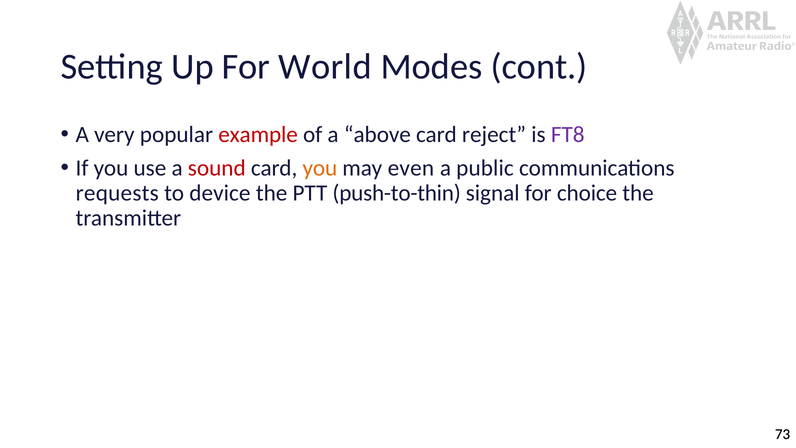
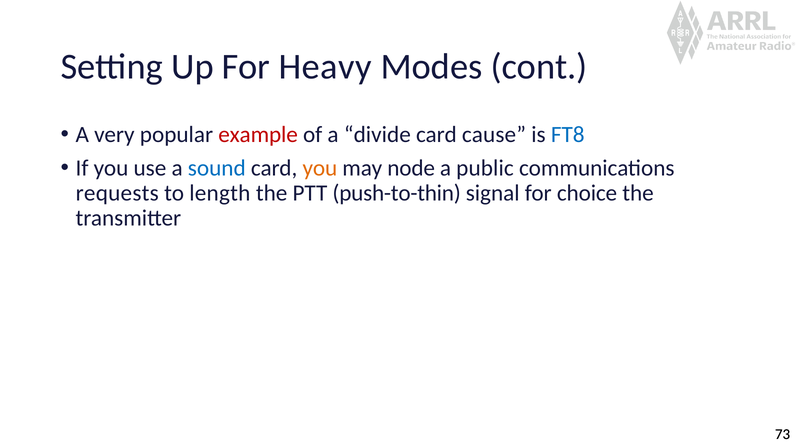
World: World -> Heavy (325, 67)
above: above -> divide (377, 135)
reject: reject -> cause (494, 135)
FT8 colour: purple -> blue (568, 135)
sound colour: red -> blue (217, 168)
even: even -> node (411, 168)
device: device -> length (220, 193)
